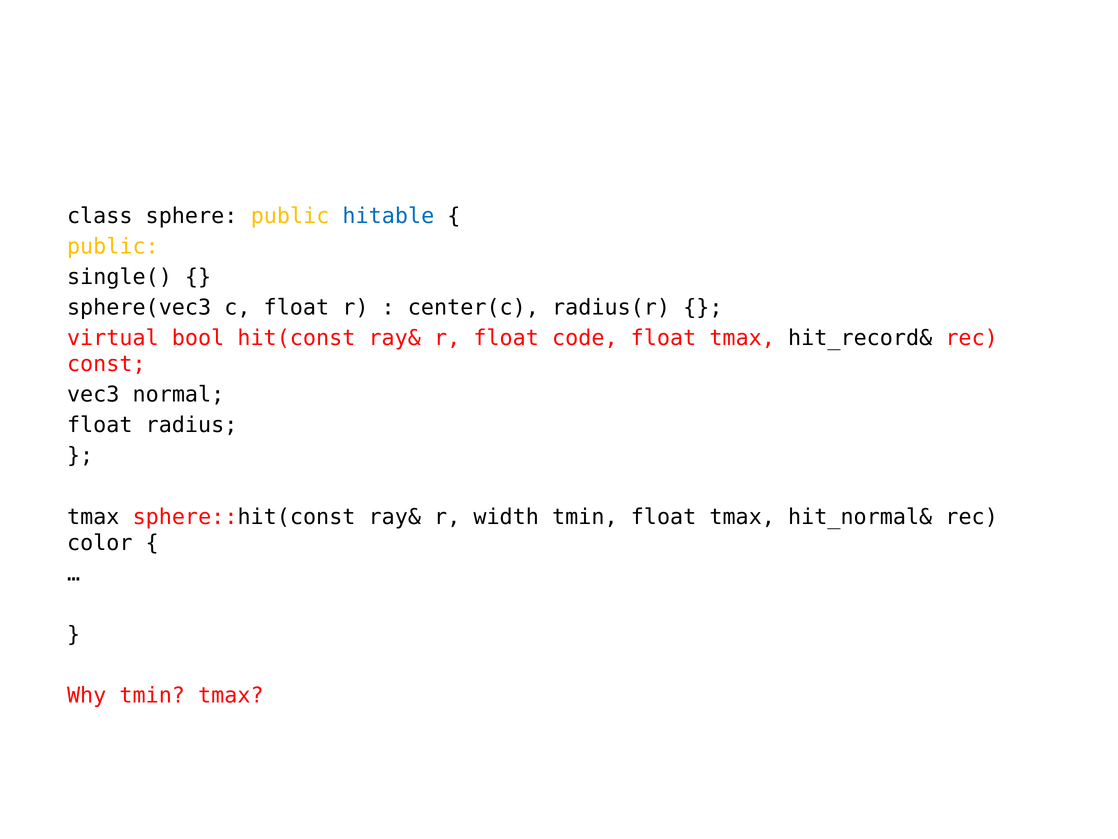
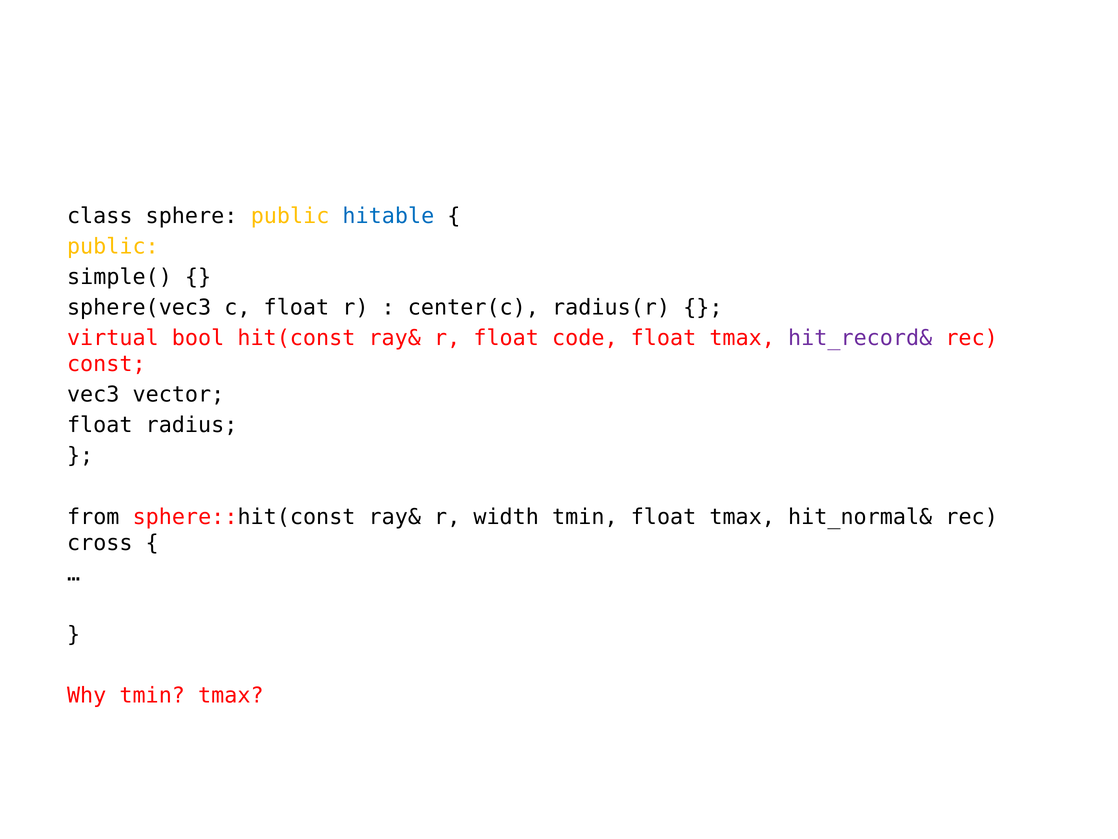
single(: single( -> simple( (119, 277)
hit_record& colour: black -> purple (860, 338)
normal: normal -> vector (178, 395)
tmax: tmax -> from (93, 517)
color: color -> cross (100, 543)
